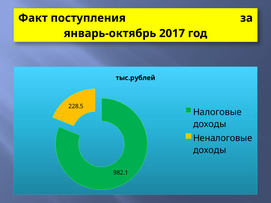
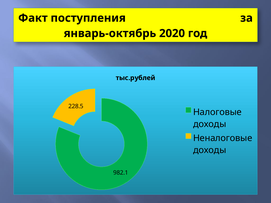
2017: 2017 -> 2020 (172, 33)
